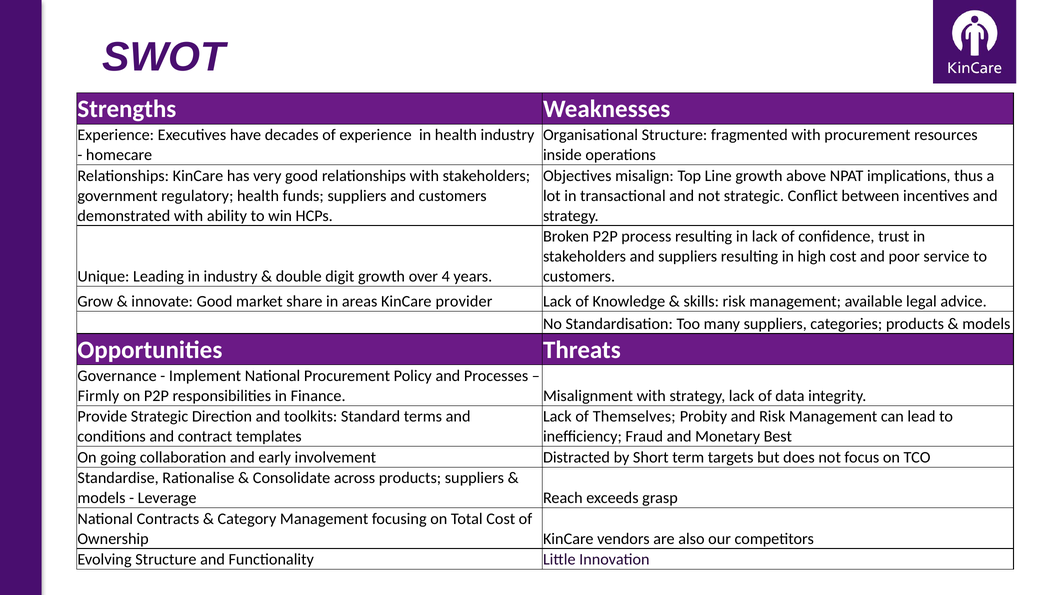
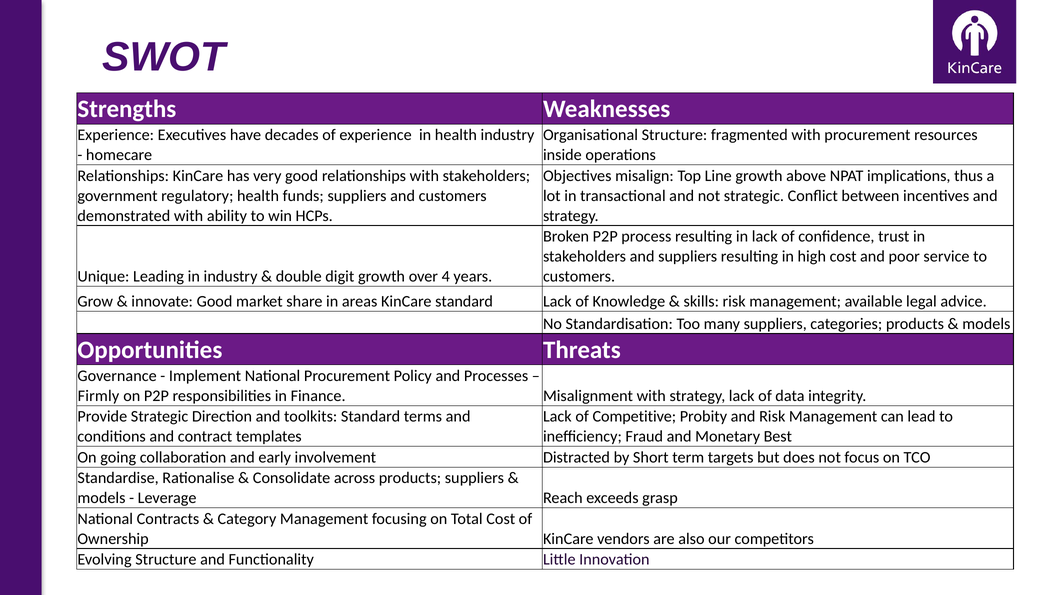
KinCare provider: provider -> standard (464, 301)
Themselves: Themselves -> Competitive (634, 417)
